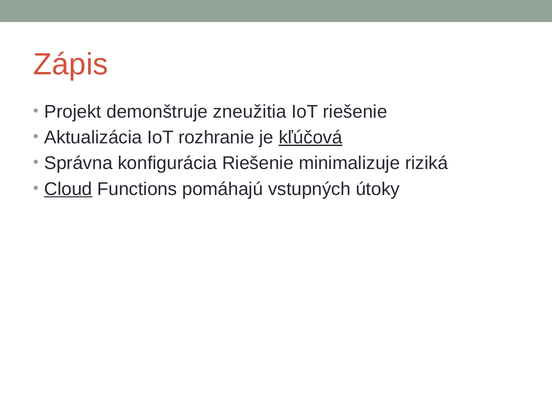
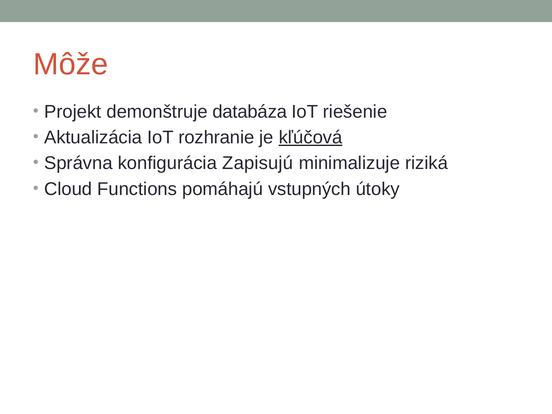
Zápis: Zápis -> Môže (71, 64)
zneužitia: zneužitia -> databáza (250, 112)
konfigurácia Riešenie: Riešenie -> Zapisujú (258, 163)
Cloud underline: present -> none (68, 189)
